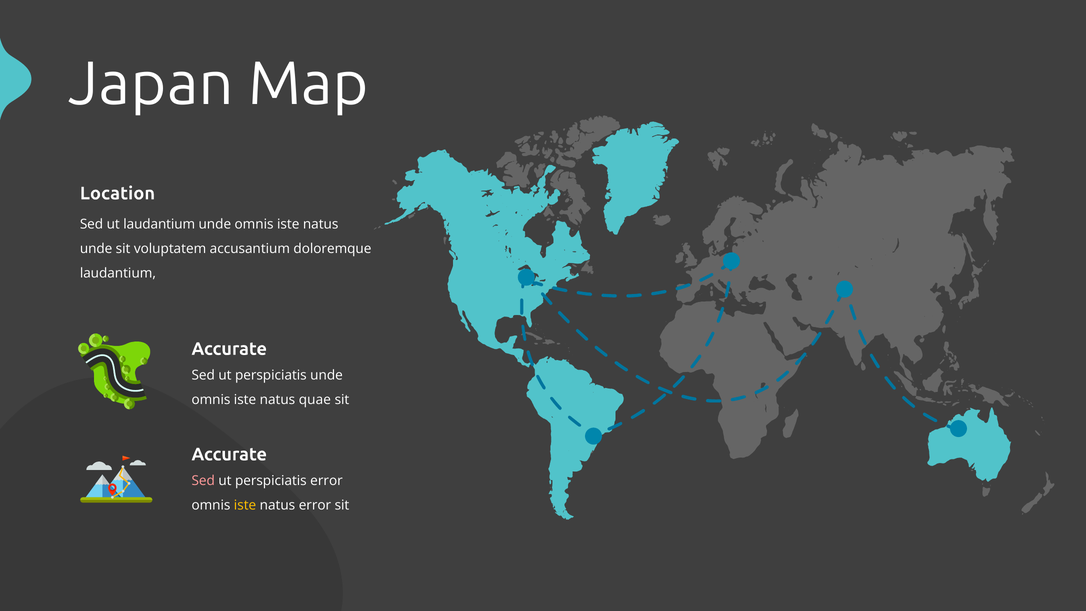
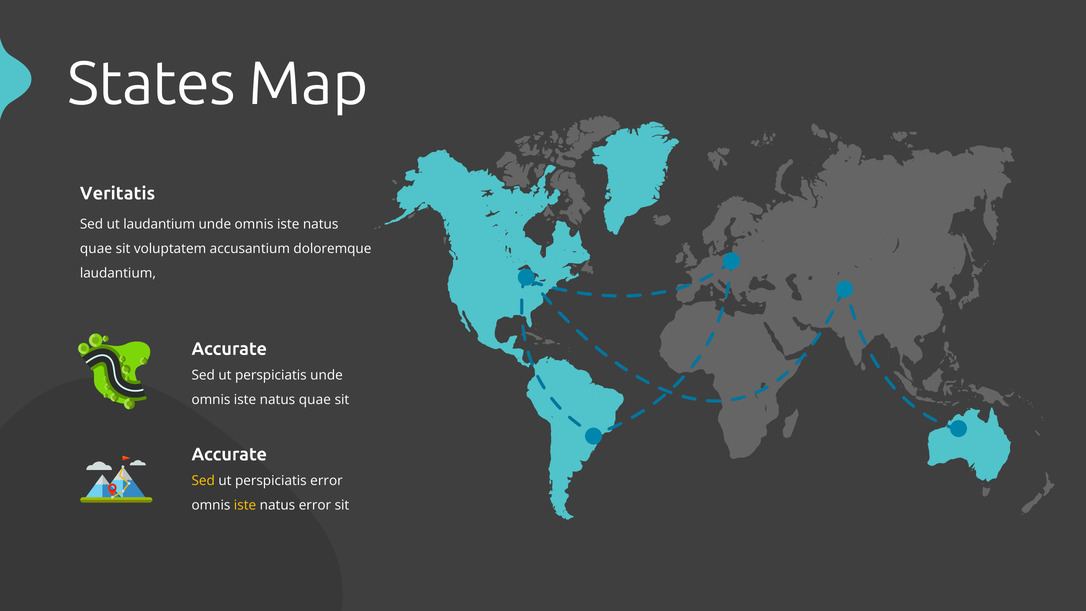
Japan: Japan -> States (152, 84)
Location: Location -> Veritatis (118, 193)
unde: unde -> quae (96, 249)
Sed colour: pink -> yellow (203, 481)
